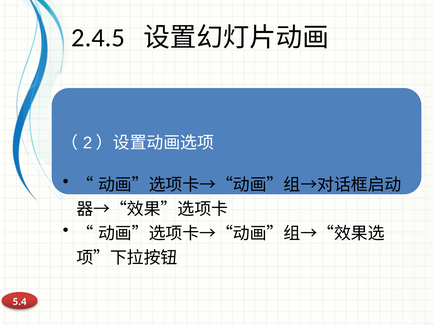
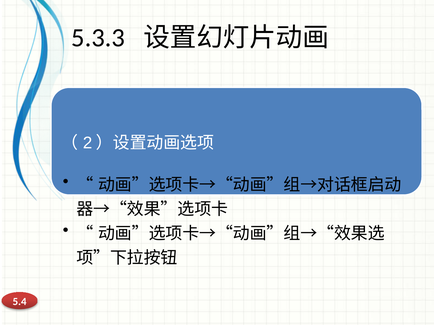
2.4.5: 2.4.5 -> 5.3.3 (98, 38)
